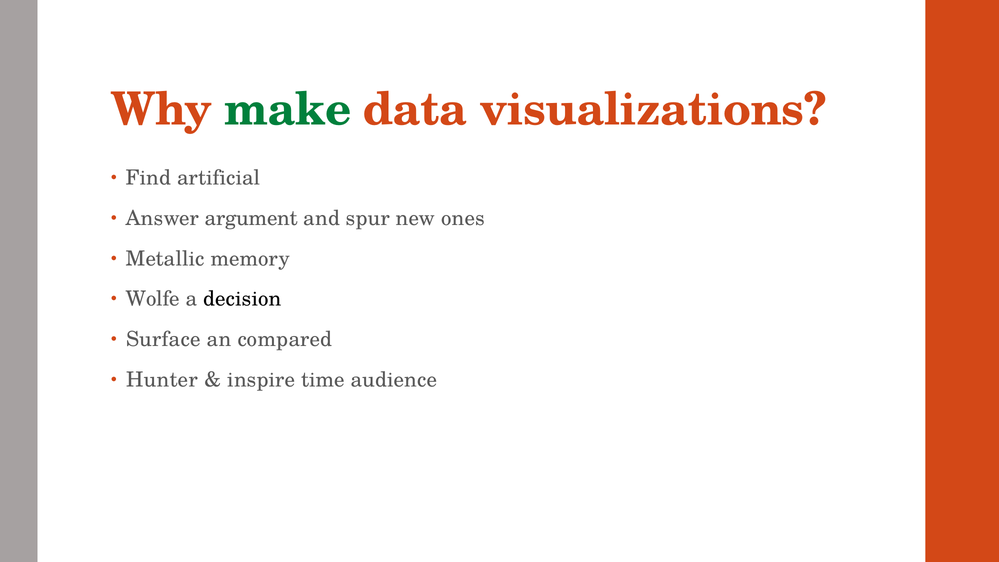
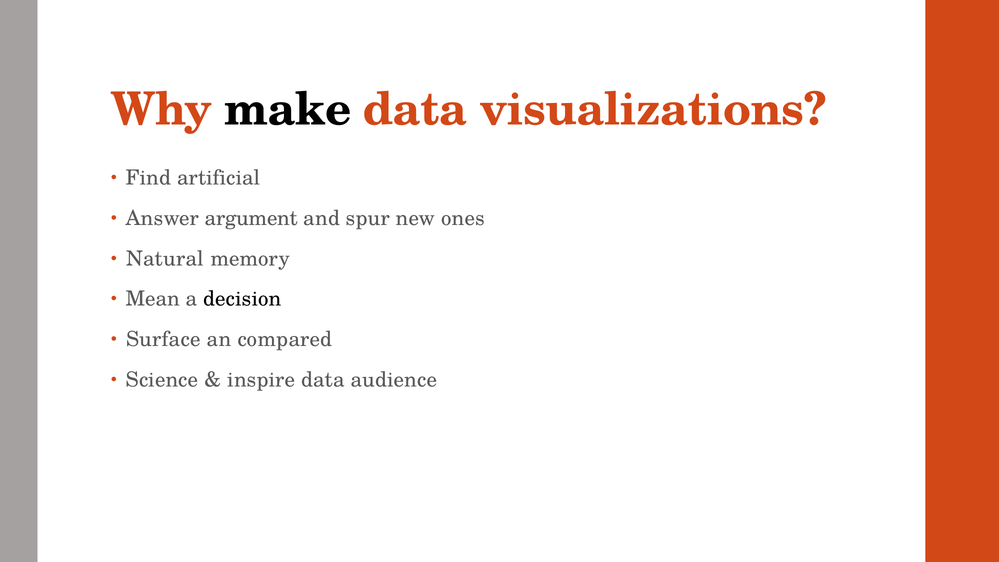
make colour: green -> black (288, 110)
Metallic: Metallic -> Natural (165, 259)
Wolfe: Wolfe -> Mean (153, 299)
Hunter: Hunter -> Science (162, 380)
inspire time: time -> data (323, 380)
